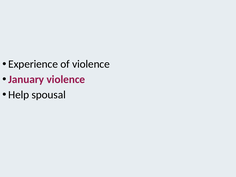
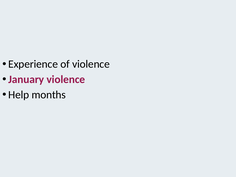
spousal: spousal -> months (49, 95)
